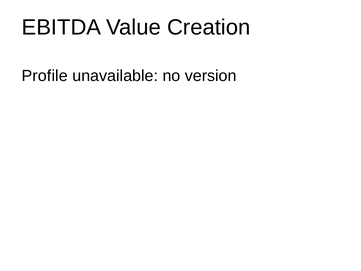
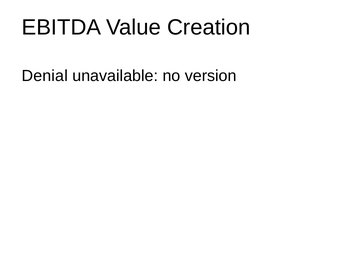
Profile: Profile -> Denial (45, 76)
